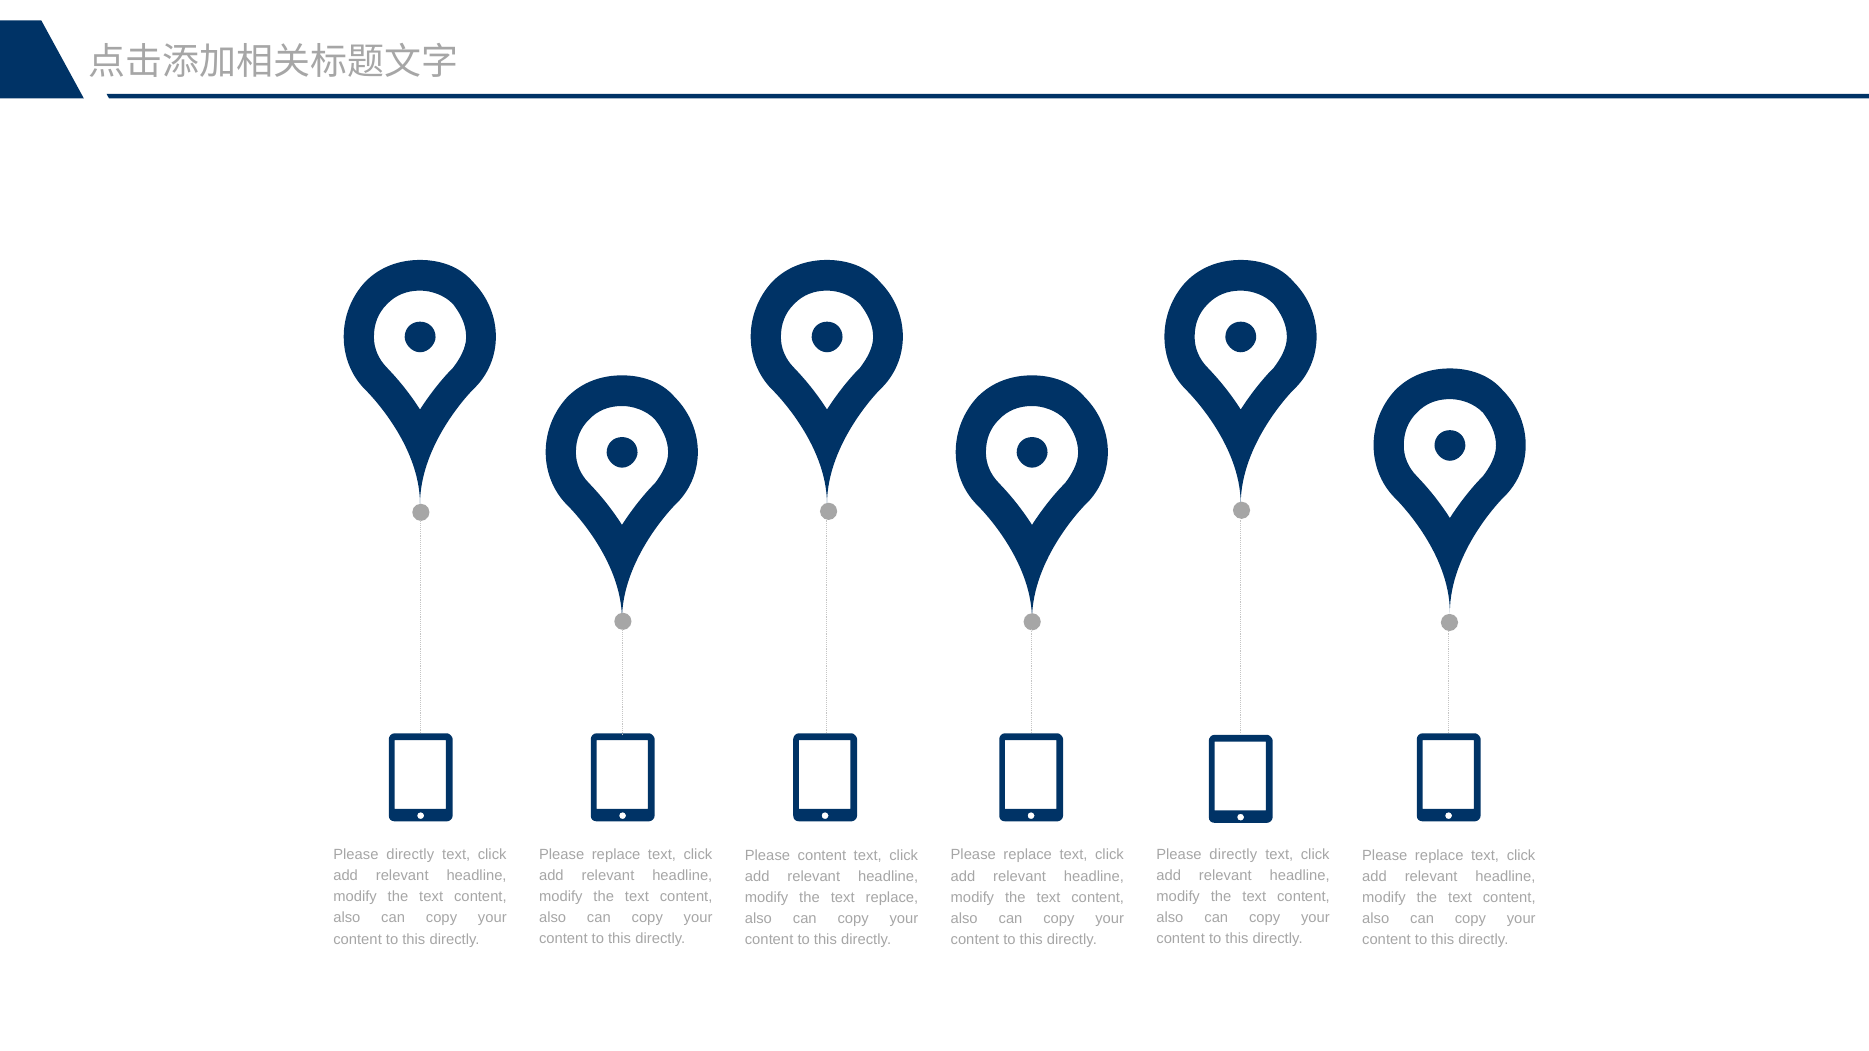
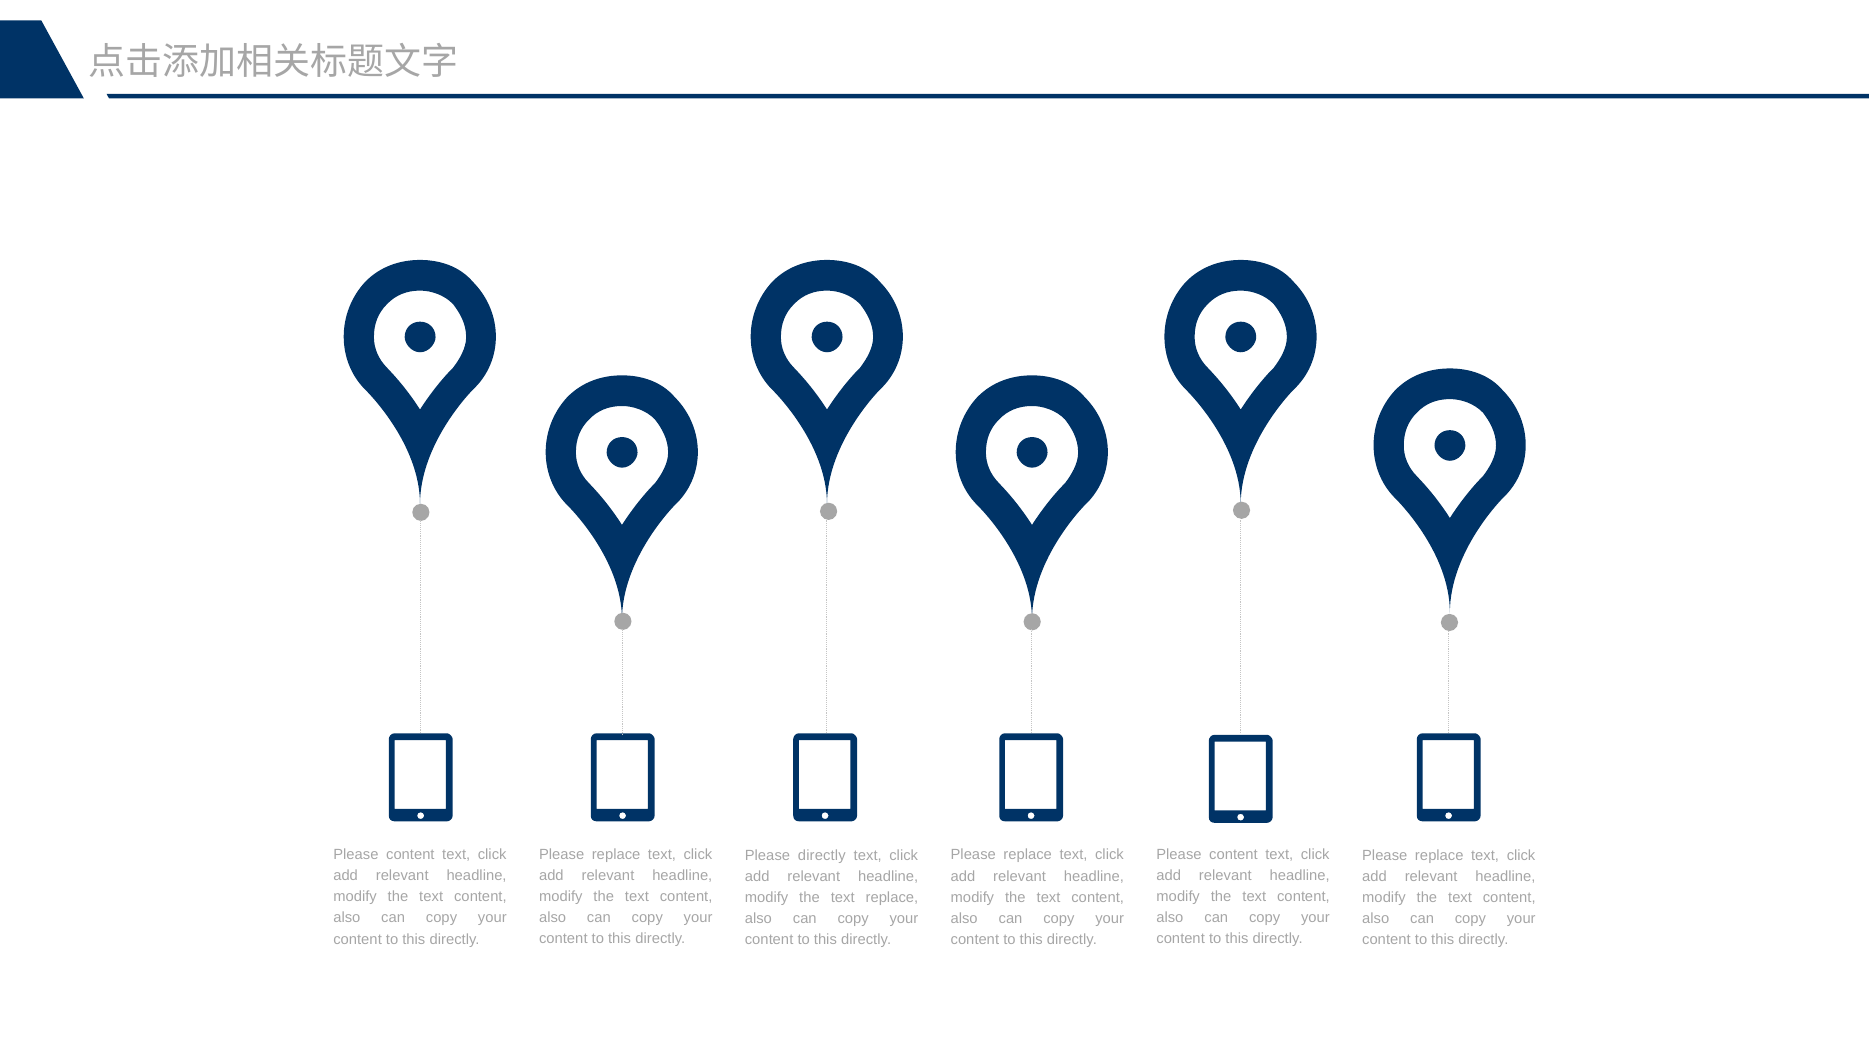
directly: directly -> content (1233, 854)
directly: directly -> content (410, 855)
Please content: content -> directly (822, 855)
